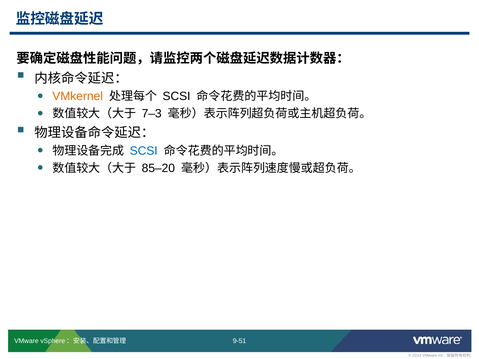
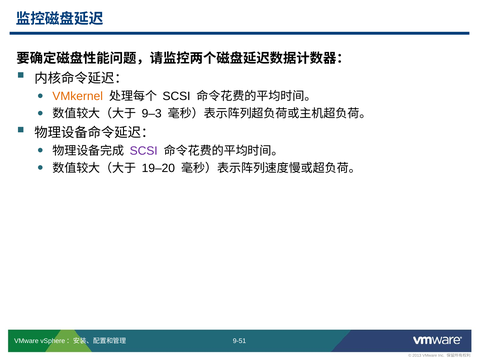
7–3: 7–3 -> 9–3 (152, 114)
SCSI colour: blue -> purple (144, 151)
85–20: 85–20 -> 19–20 (158, 168)
